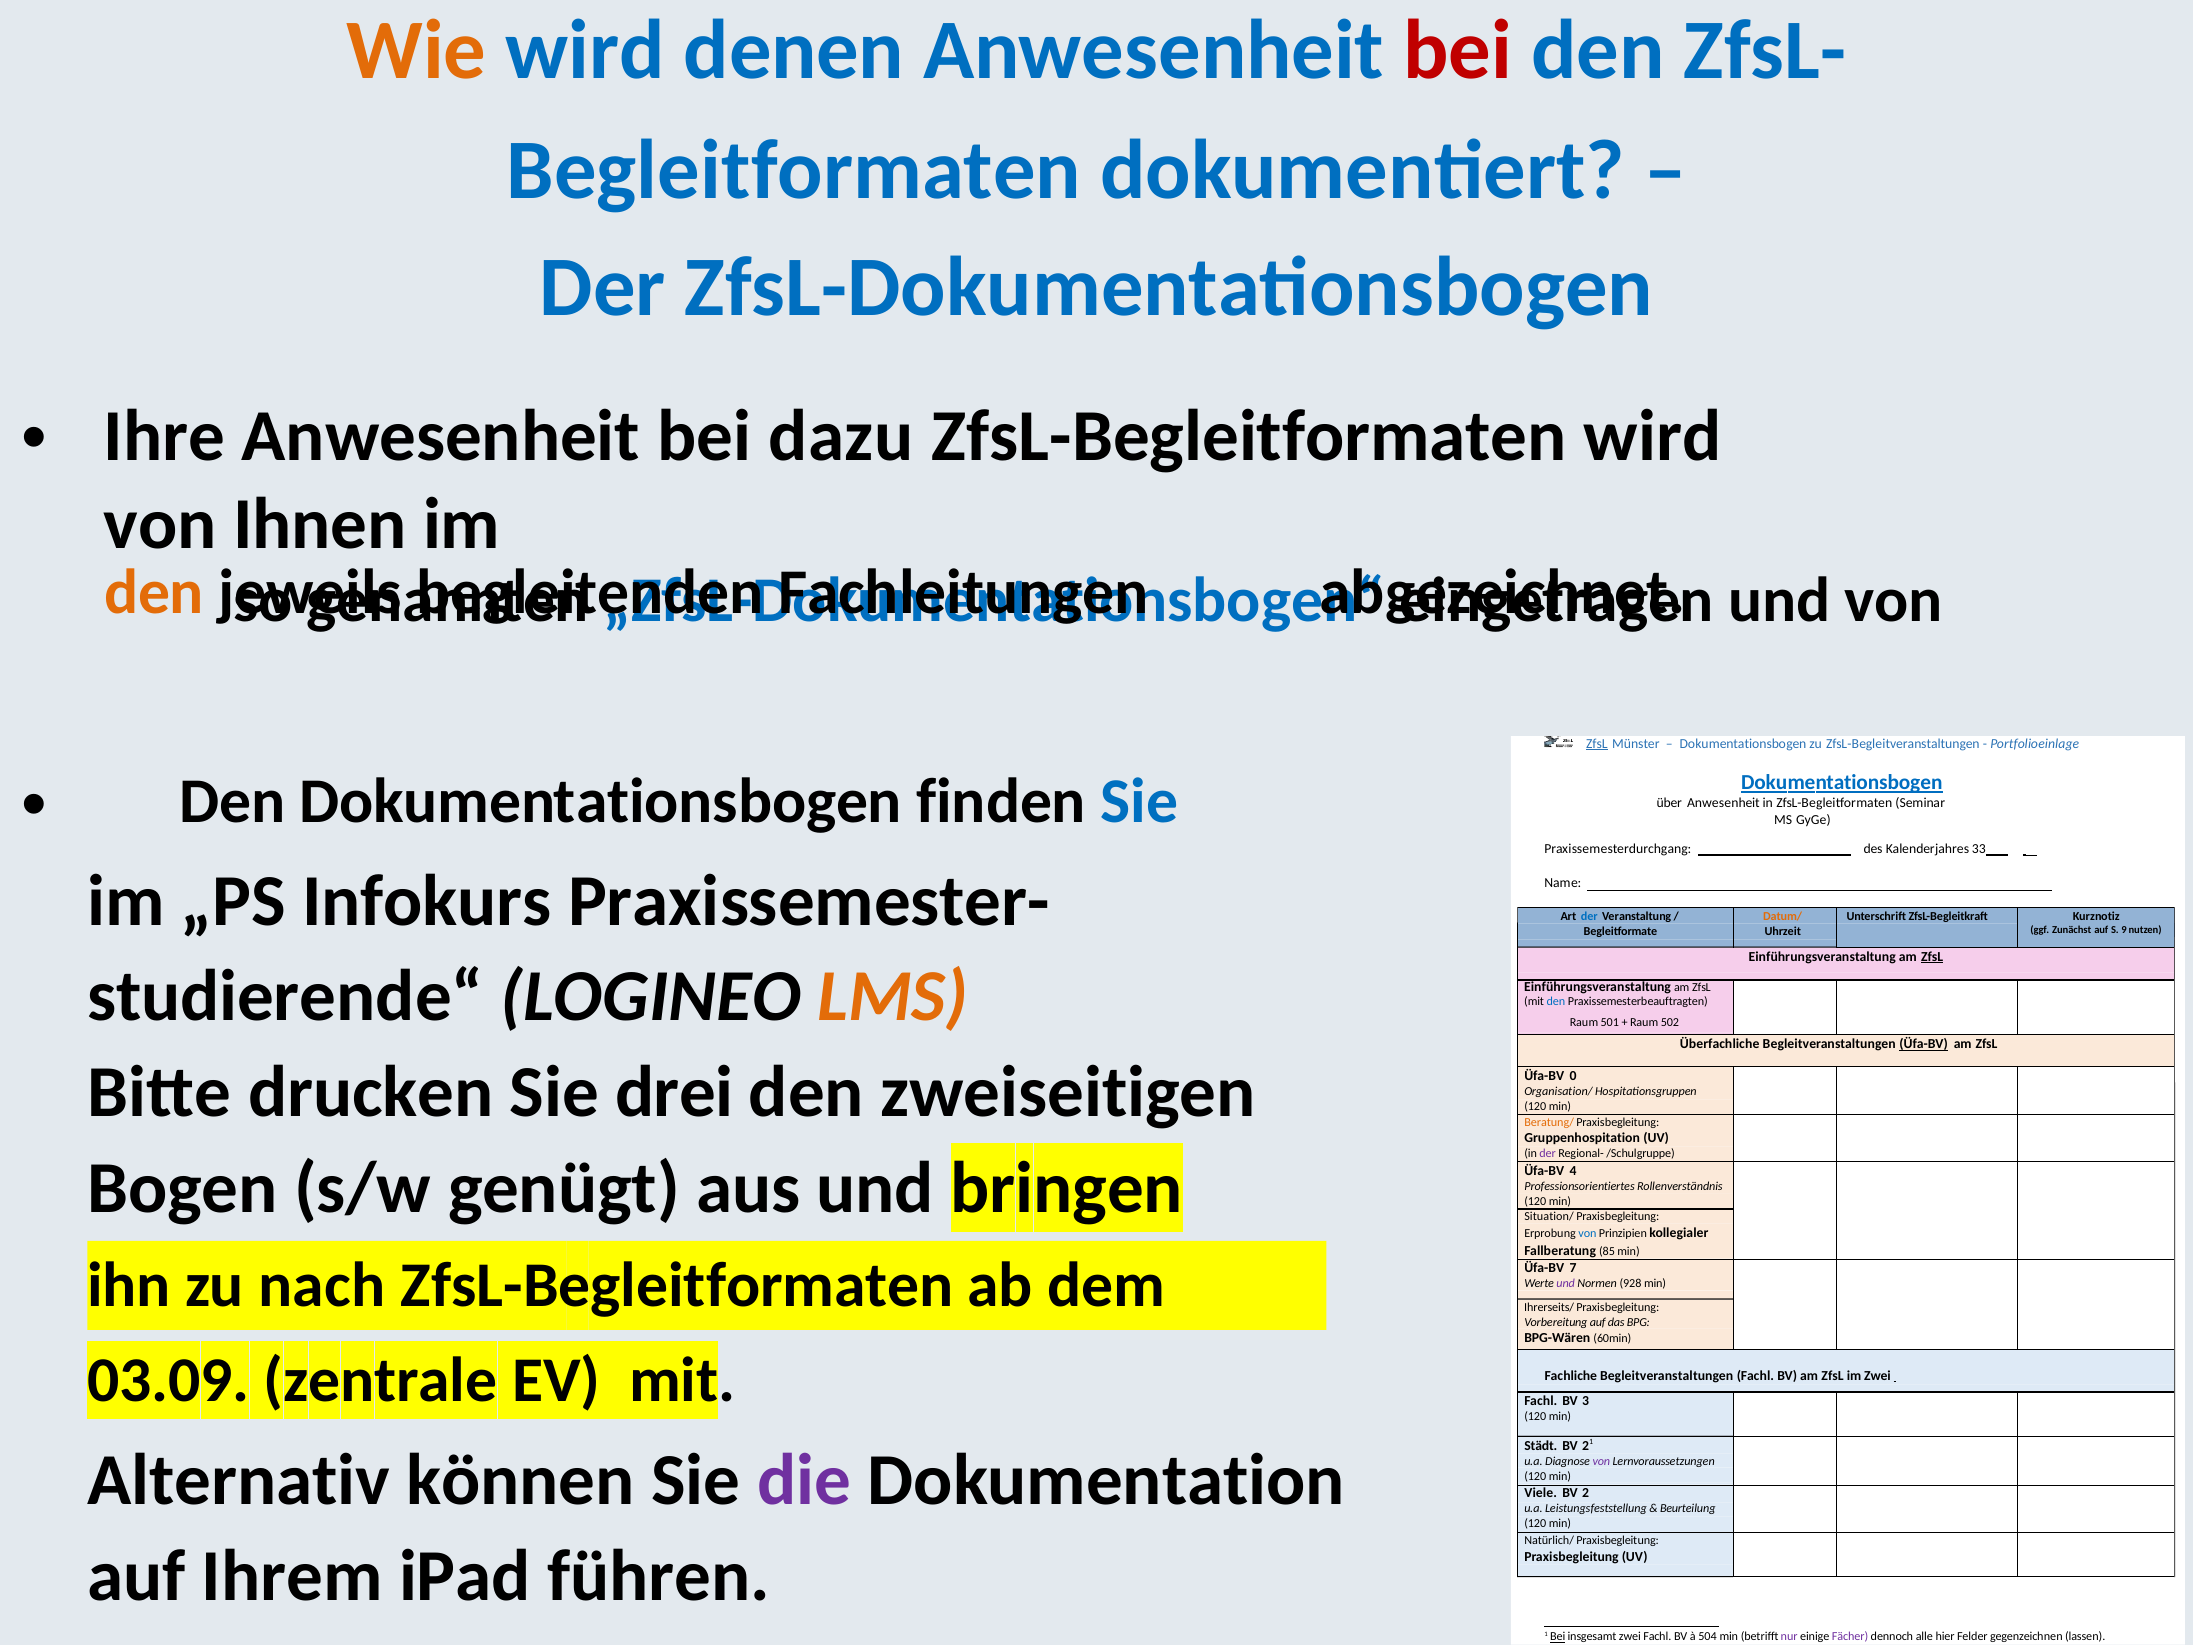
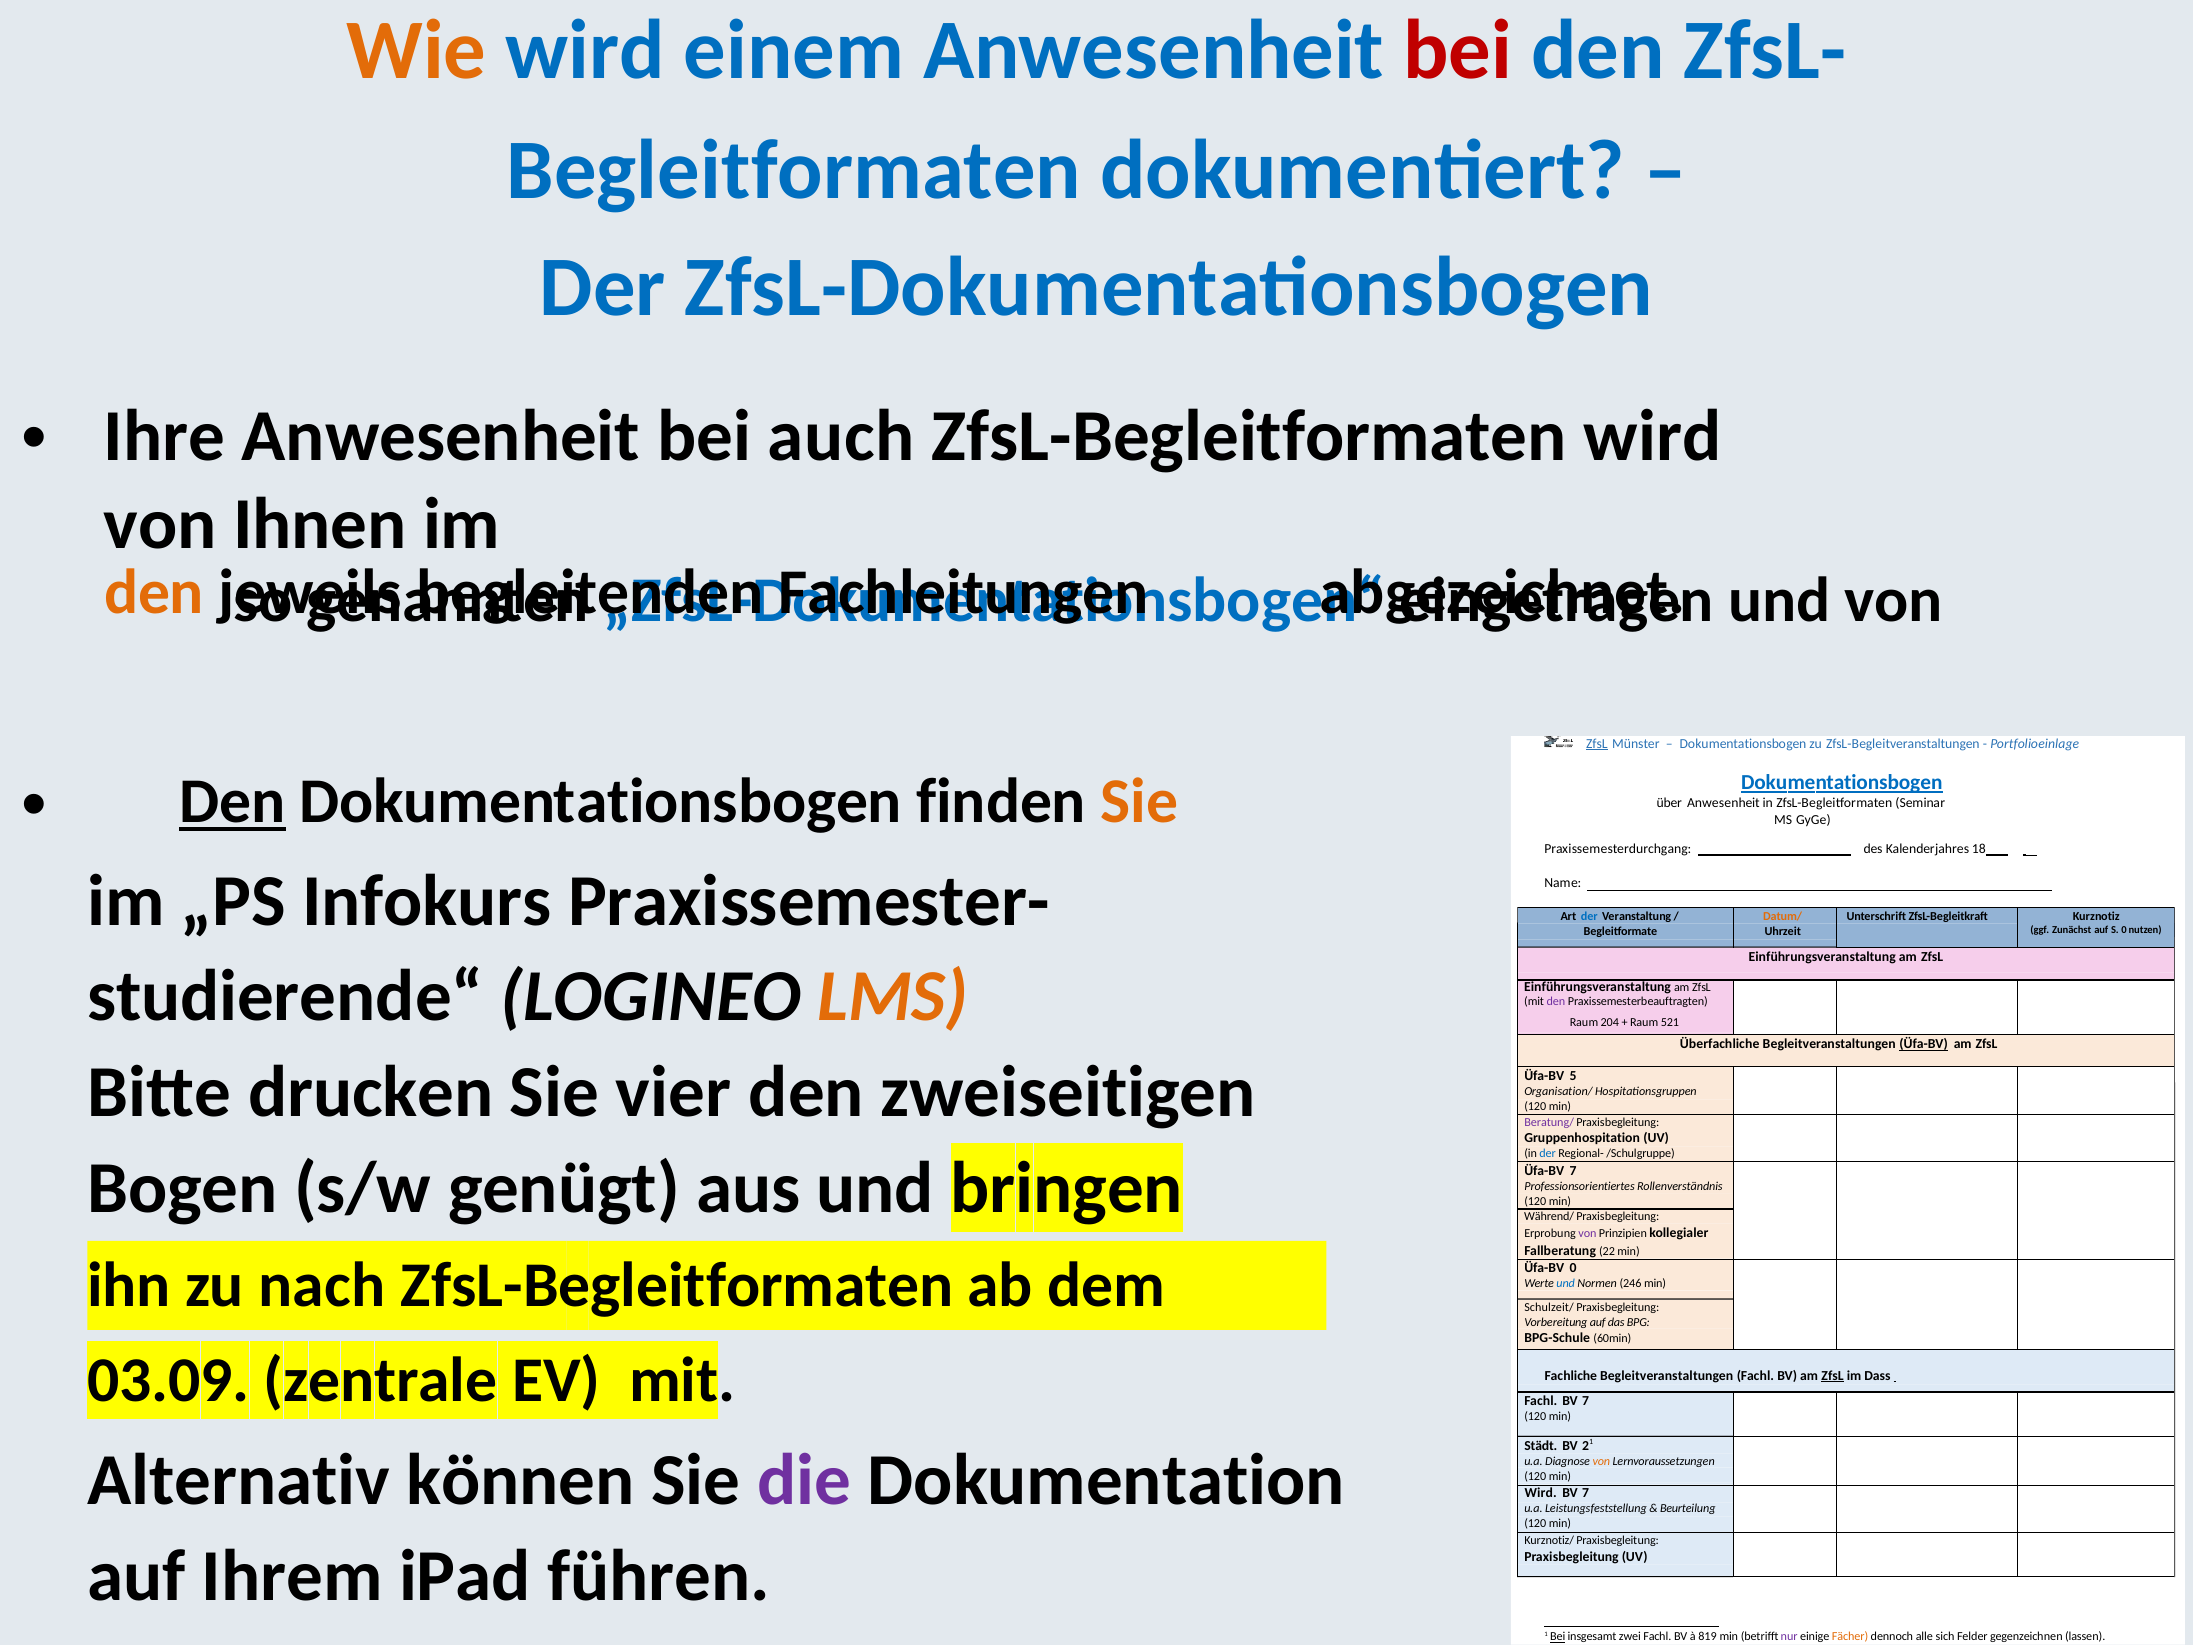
denen: denen -> einem (794, 50)
dazu: dazu -> auch (841, 436)
Den underline: none -> present (233, 801)
Sie colour: blue -> orange (1139, 801)
33: 33 -> 18 (1979, 849)
S 9: 9 -> 0 (2124, 930)
ZfsL underline: present -> none (1932, 956)
den colour: blue -> purple (1556, 1002)
501: 501 -> 204 (1610, 1023)
502: 502 -> 521 (1670, 1023)
drei: drei -> vier (674, 1092)
0: 0 -> 5 (1573, 1076)
Beratung/ colour: orange -> purple (1549, 1122)
der colour: purple -> blue (1548, 1154)
Üfa-BV 4: 4 -> 7 (1573, 1171)
Situation/: Situation/ -> Während/ (1549, 1217)
von colour: blue -> purple (1587, 1234)
85: 85 -> 22 (1607, 1251)
Üfa-BV 7: 7 -> 0 (1573, 1268)
und colour: purple -> blue (1566, 1283)
928: 928 -> 246 (1631, 1283)
Ihrerseits/: Ihrerseits/ -> Schulzeit/ (1549, 1307)
BPG-Wären: BPG-Wären -> BPG-Schule (1557, 1337)
ZfsL underline: none -> present (1833, 1375)
im Zwei: Zwei -> Dass (1877, 1375)
Fachl BV 3: 3 -> 7 (1586, 1401)
von colour: purple -> orange (1601, 1461)
Viele: Viele -> Wird (1541, 1493)
2: 2 -> 7 (1586, 1493)
Natürlich/: Natürlich/ -> Kurznotiz/ (1549, 1540)
504: 504 -> 819 (1708, 1637)
Fächer colour: purple -> orange (1850, 1637)
hier: hier -> sich (1945, 1637)
